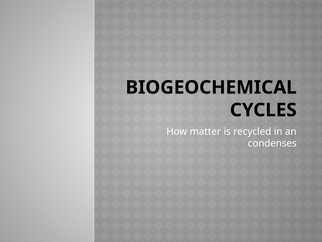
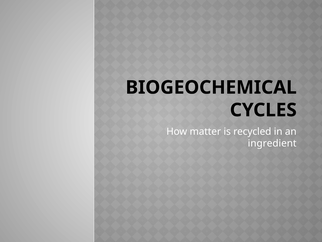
condenses: condenses -> ingredient (272, 143)
